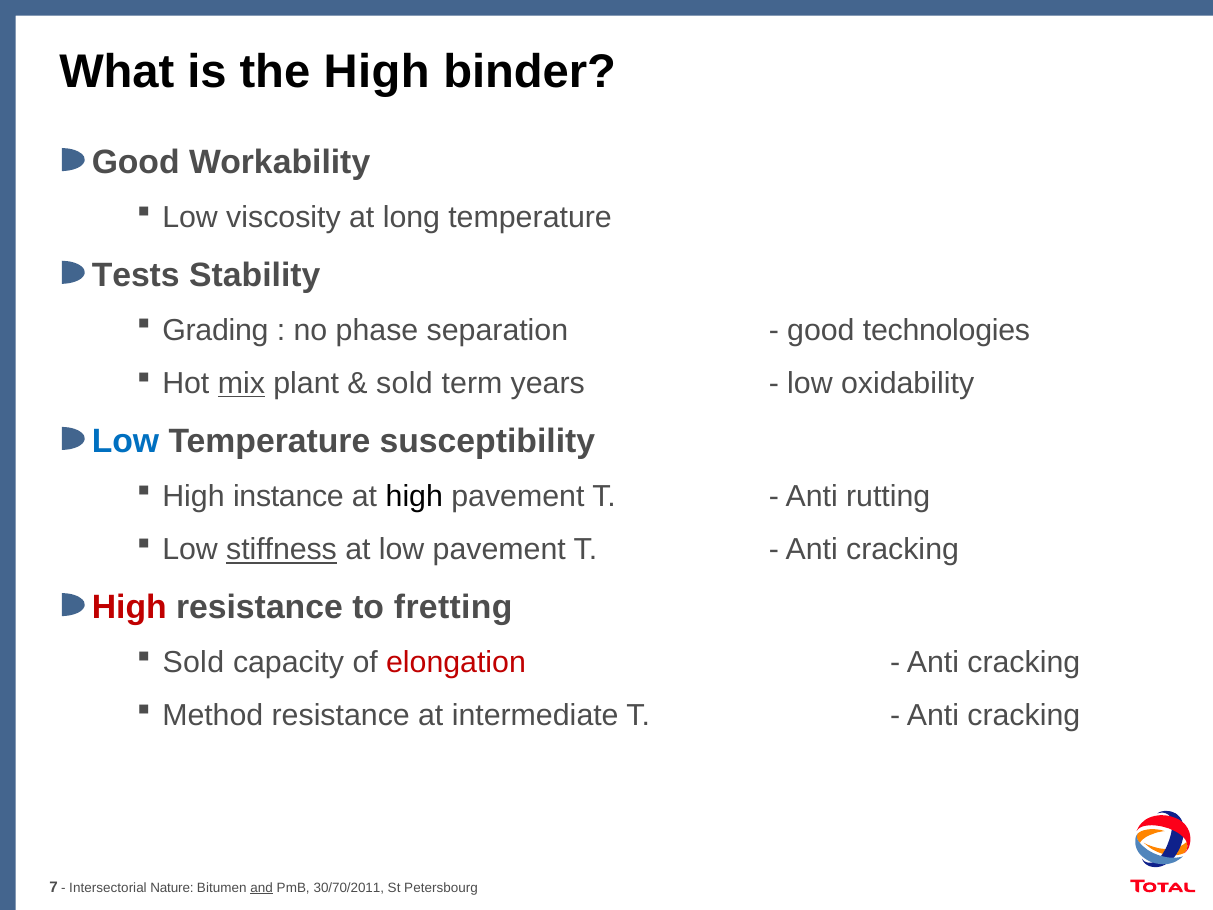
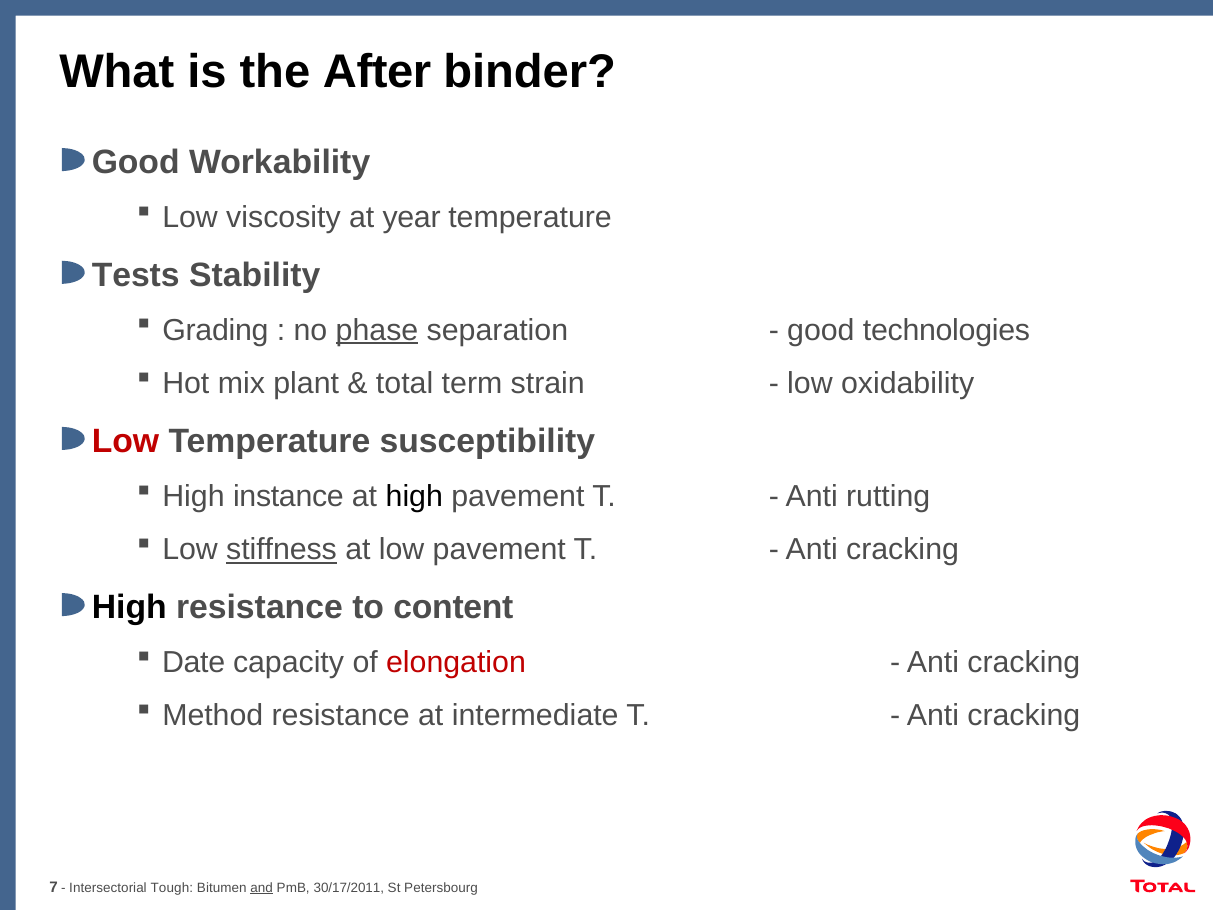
the High: High -> After (377, 72)
long: long -> year (412, 217)
phase underline: none -> present (377, 330)
mix underline: present -> none (241, 383)
sold: sold -> total (405, 383)
years: years -> strain (548, 383)
Low colour: blue -> red (125, 441)
High colour: red -> black (129, 607)
fretting: fretting -> content (453, 607)
Sold: Sold -> Date (194, 662)
Nature: Nature -> Tough (172, 888)
30/70/2011: 30/70/2011 -> 30/17/2011 (349, 888)
